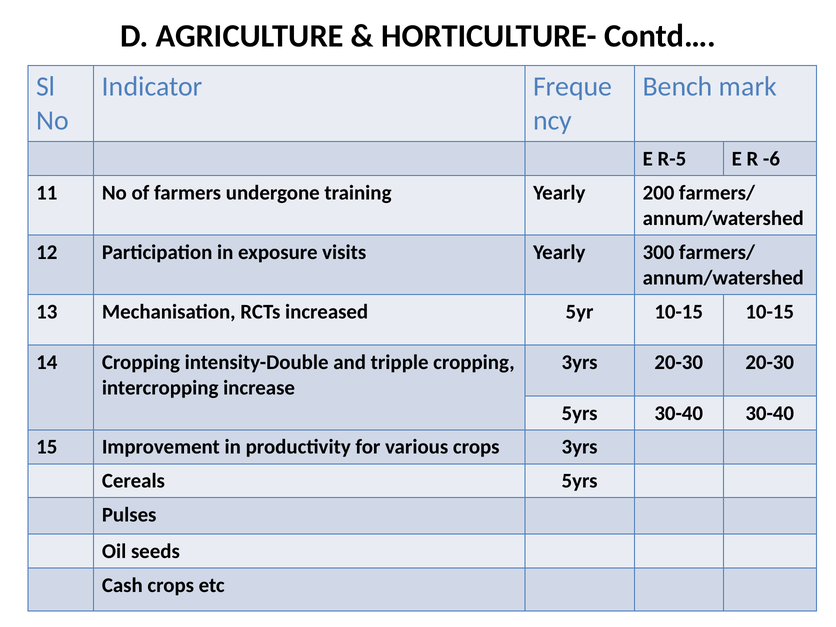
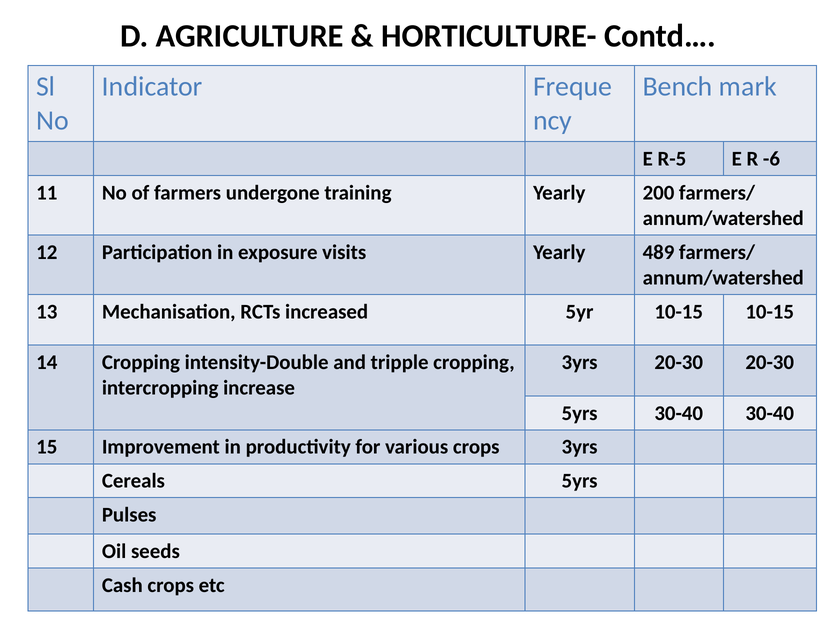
300: 300 -> 489 (659, 252)
